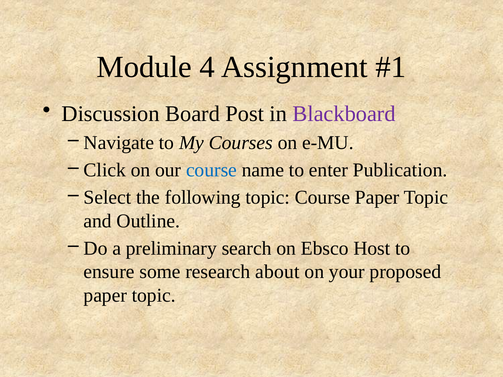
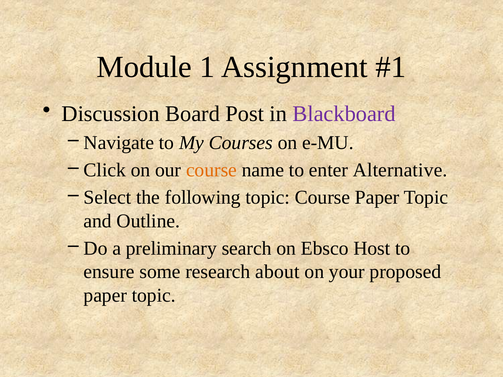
4: 4 -> 1 (207, 67)
course colour: blue -> orange (211, 170)
Publication: Publication -> Alternative (400, 170)
